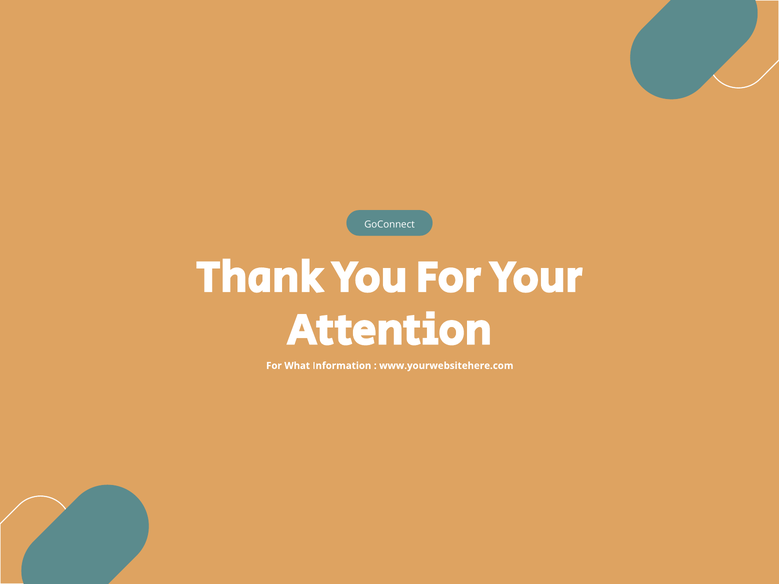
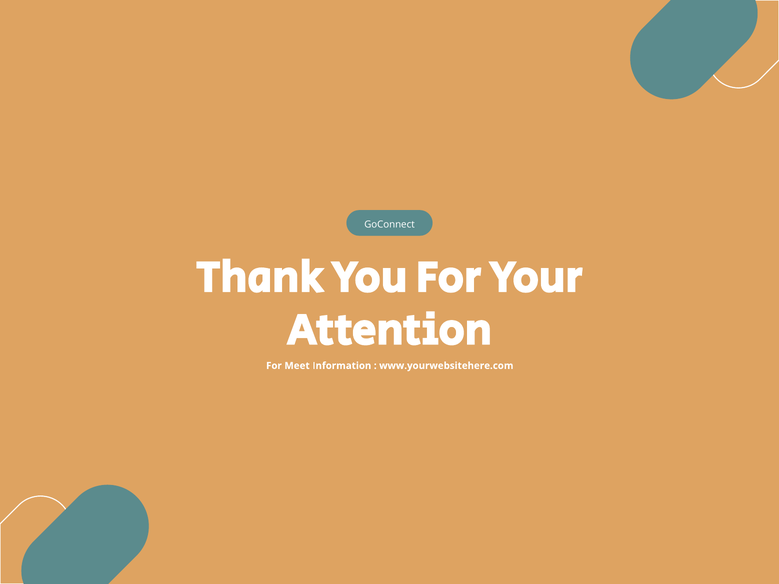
What: What -> Meet (297, 366)
